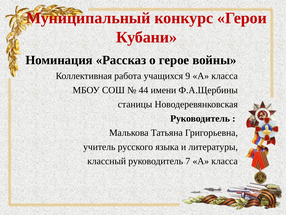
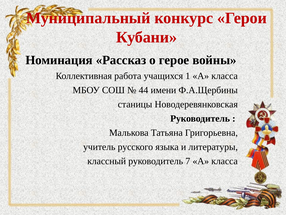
9: 9 -> 1 (188, 76)
